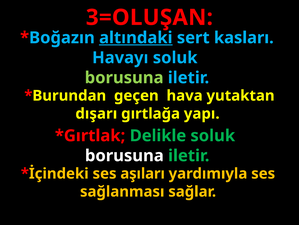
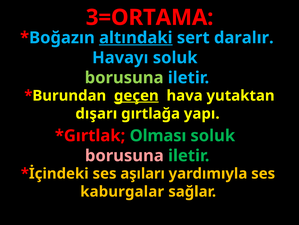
3=OLUŞAN: 3=OLUŞAN -> 3=ORTAMA (150, 17)
kasları: kasları -> daralır (244, 38)
geçen underline: none -> present (136, 95)
Delikle: Delikle -> Olması (158, 135)
borusuna colour: white -> pink (124, 155)
sağlanması: sağlanması -> kaburgalar (122, 191)
